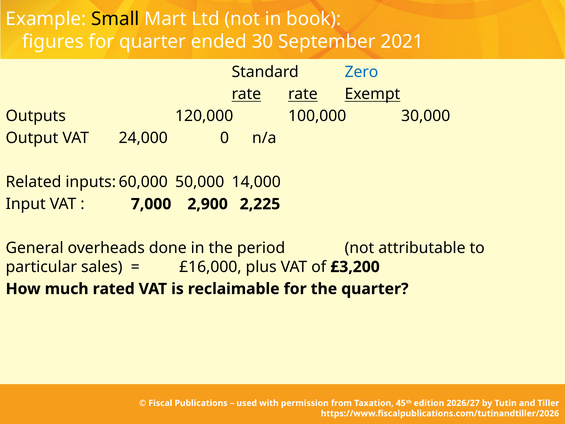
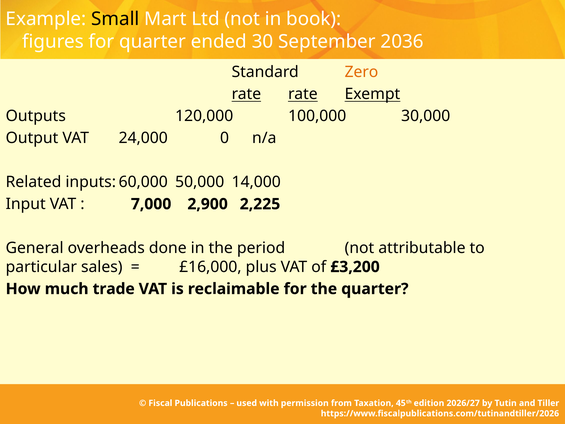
2021: 2021 -> 2036 (402, 42)
Zero colour: blue -> orange (361, 72)
rated: rated -> trade (114, 289)
